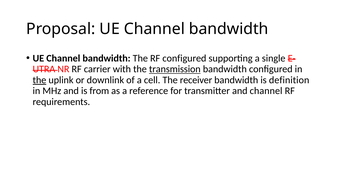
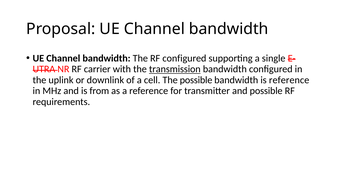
the underline: present -> none (39, 80)
The receiver: receiver -> possible (196, 80)
is definition: definition -> reference (289, 80)
and channel: channel -> possible (266, 91)
